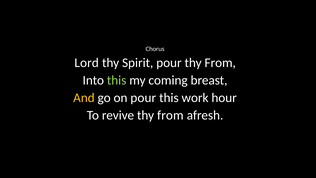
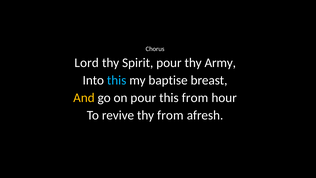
pour thy From: From -> Army (220, 63)
this colour: light green -> light blue (117, 80)
coming: coming -> baptise (168, 80)
this work: work -> from (195, 98)
